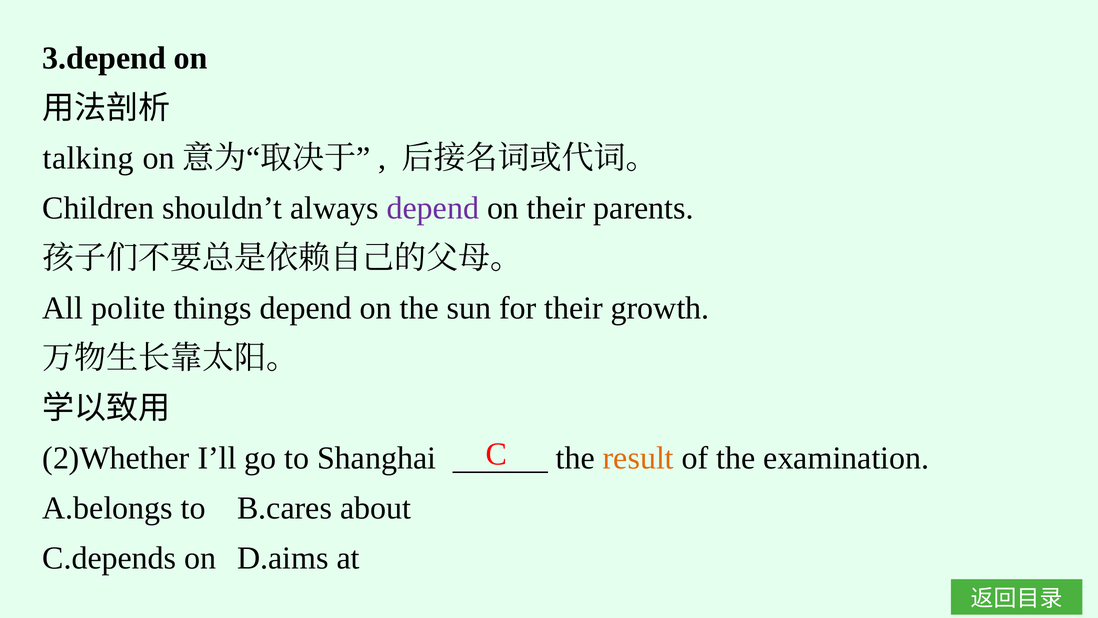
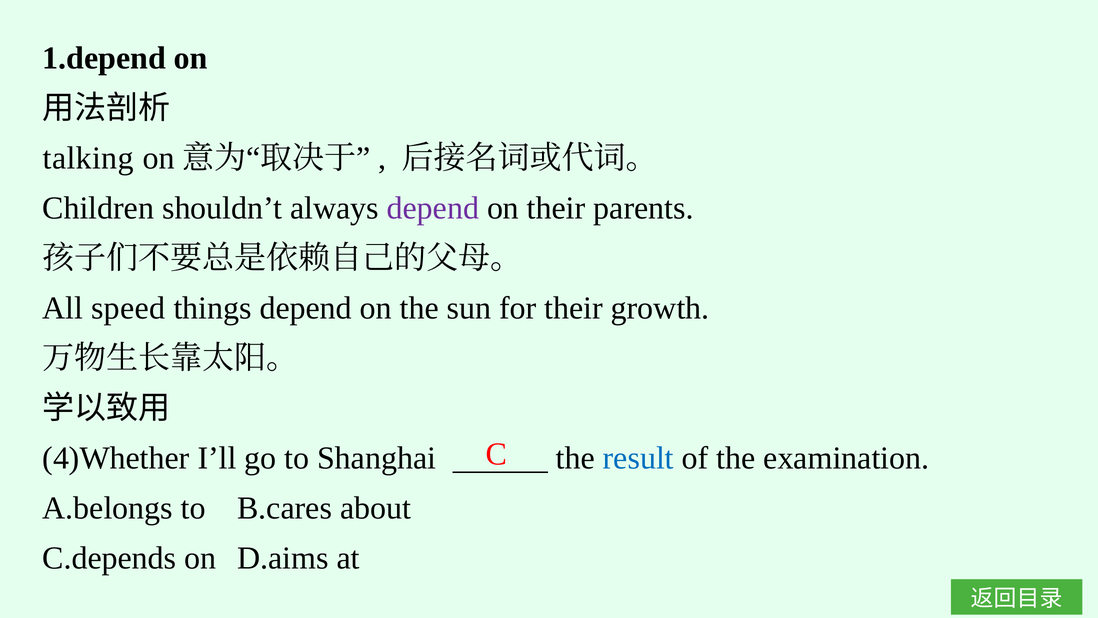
3.depend: 3.depend -> 1.depend (104, 58)
polite: polite -> speed (128, 308)
2)Whether: 2)Whether -> 4)Whether (116, 458)
result colour: orange -> blue (638, 458)
